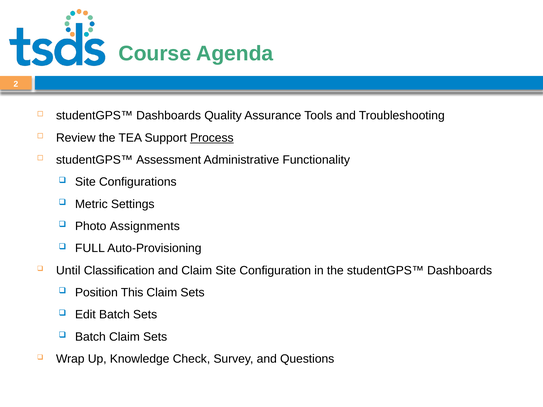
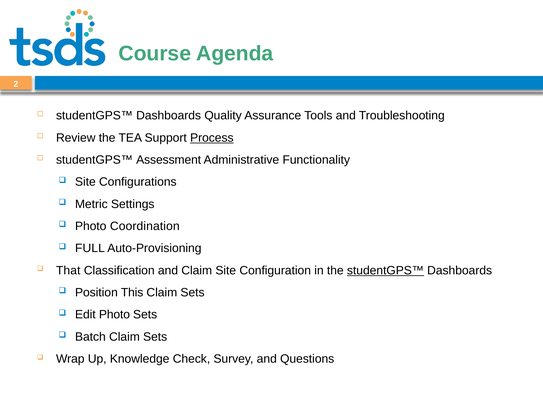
Assignments: Assignments -> Coordination (145, 226)
Until: Until -> That (68, 271)
studentGPS™ underline: none -> present (385, 271)
Edit Batch: Batch -> Photo (114, 315)
